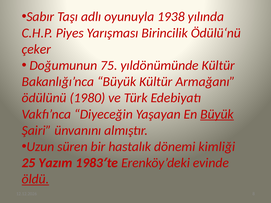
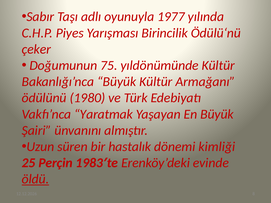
1938: 1938 -> 1977 (171, 17)
Diyeceğin: Diyeceğin -> Yaratmak (104, 114)
Büyük underline: present -> none (217, 114)
Yazım: Yazım -> Perçin (56, 163)
